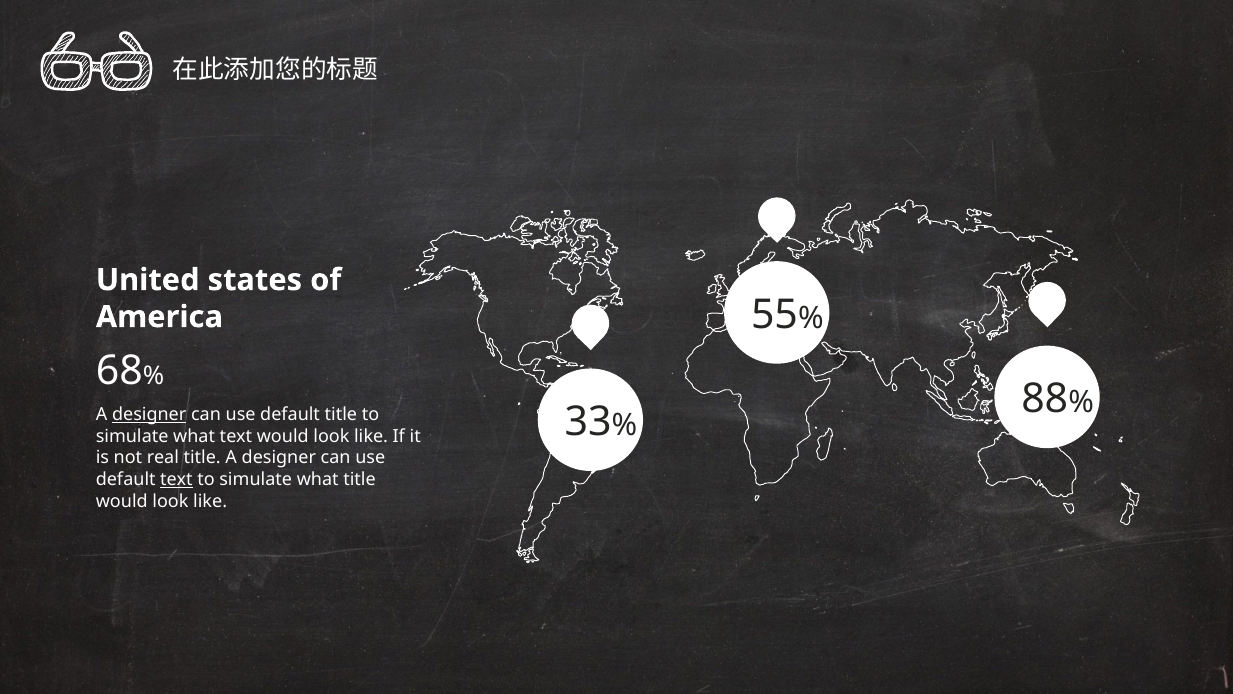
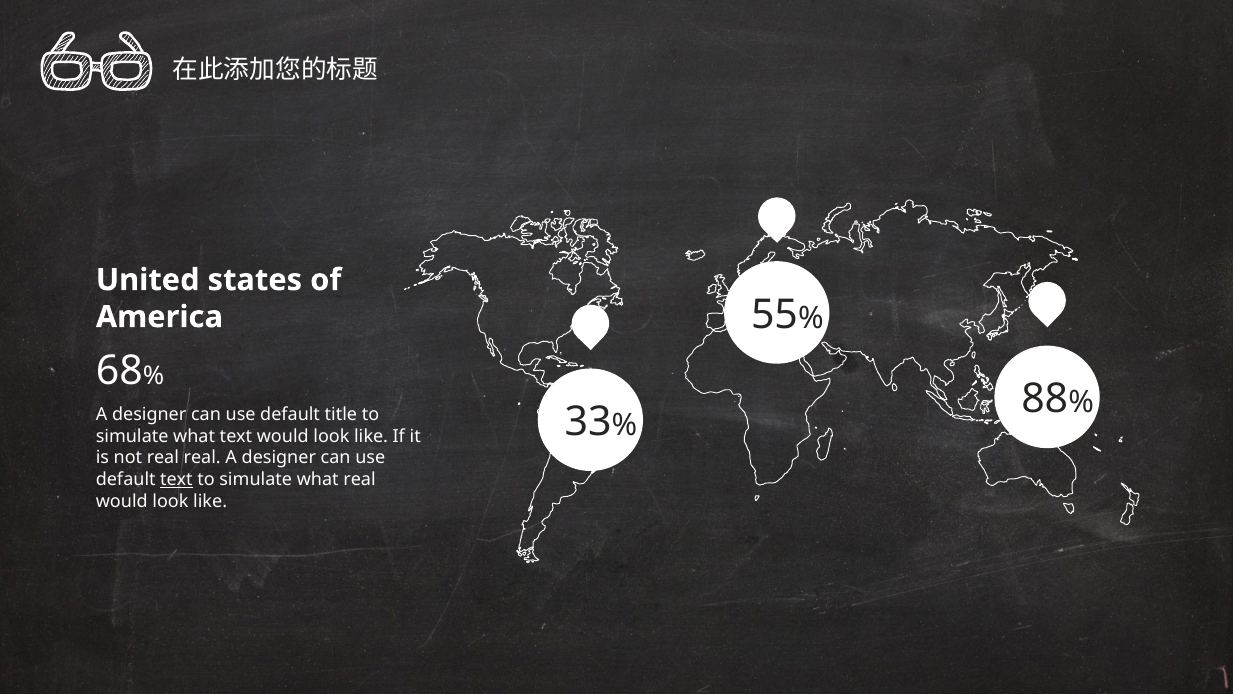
designer underline: present -> none (149, 414)
real title: title -> real (202, 458)
what title: title -> real (359, 479)
